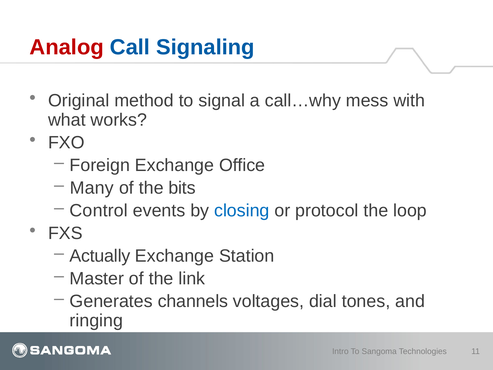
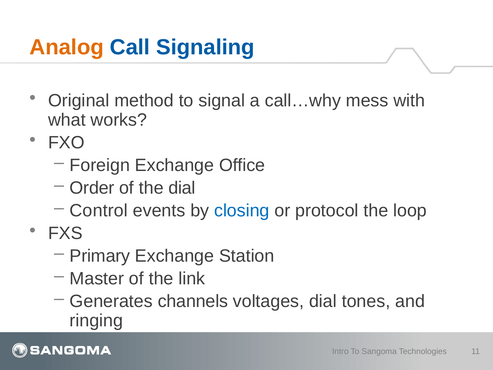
Analog colour: red -> orange (67, 47)
Many: Many -> Order (92, 188)
the bits: bits -> dial (182, 188)
Actually: Actually -> Primary (100, 256)
